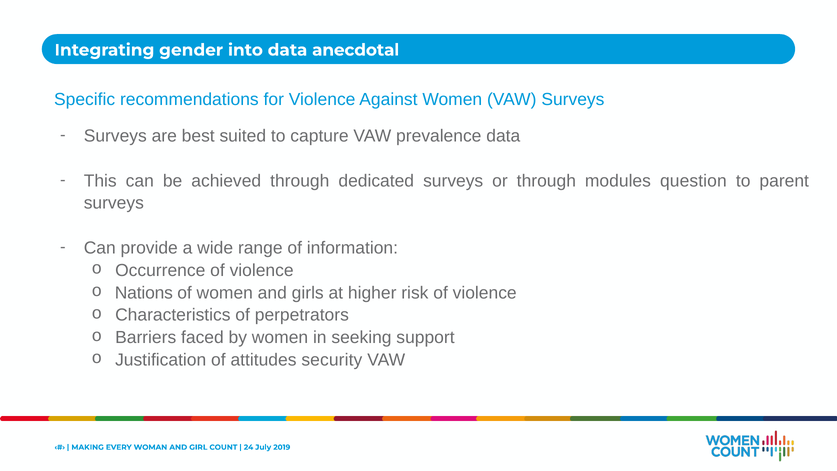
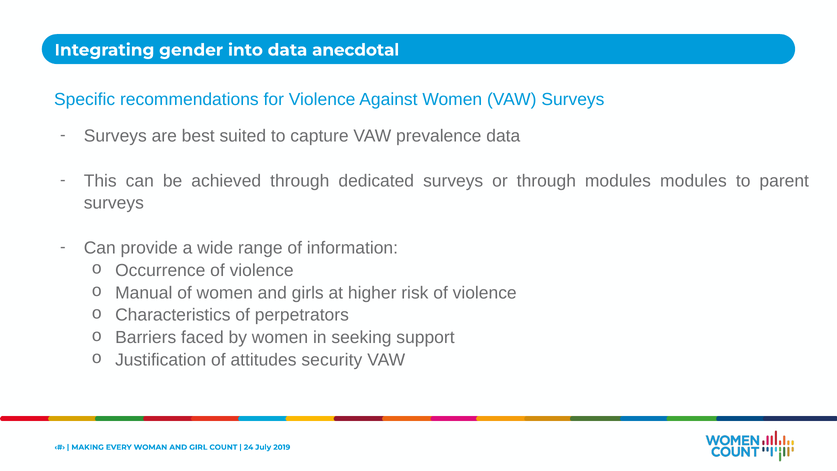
modules question: question -> modules (693, 181)
Nations: Nations -> Manual (144, 293)
